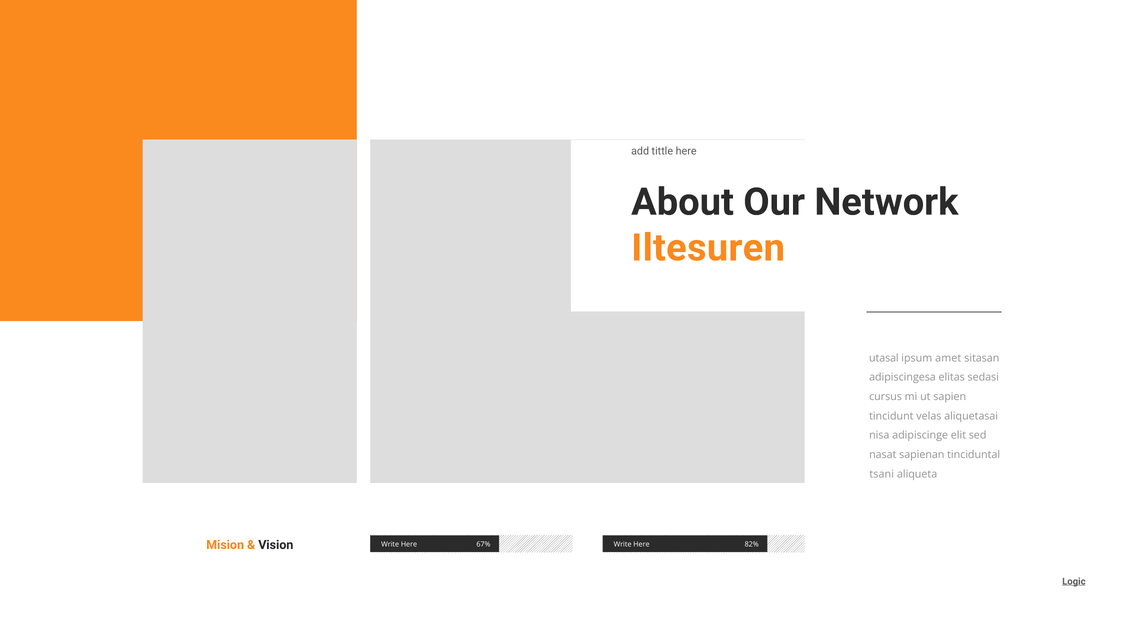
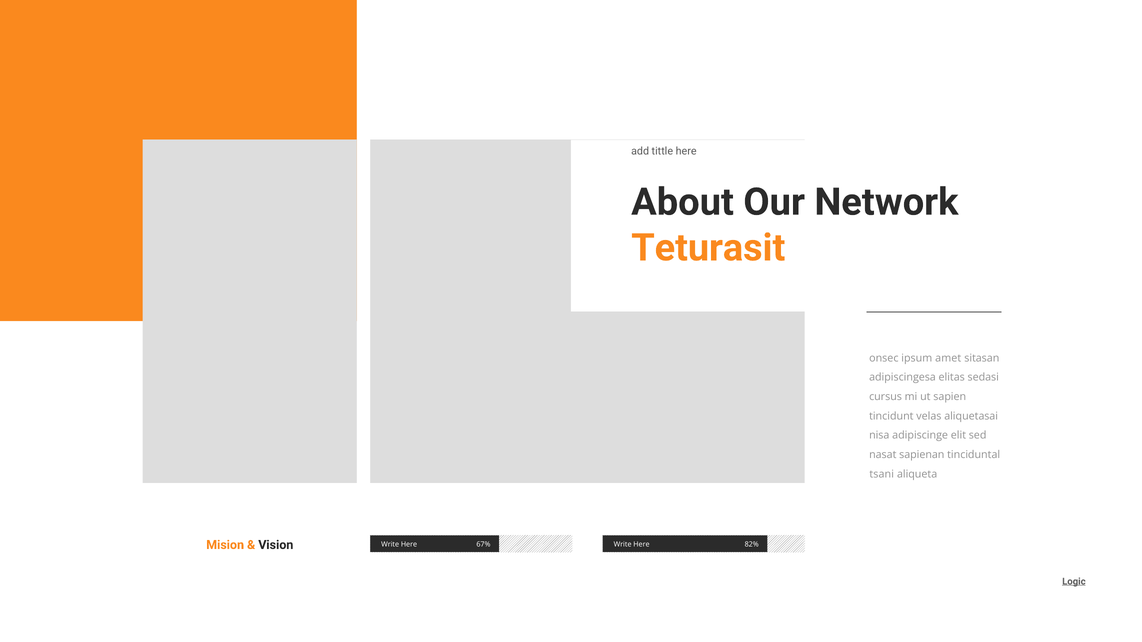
Iltesuren: Iltesuren -> Teturasit (708, 248)
utasal: utasal -> onsec (884, 358)
